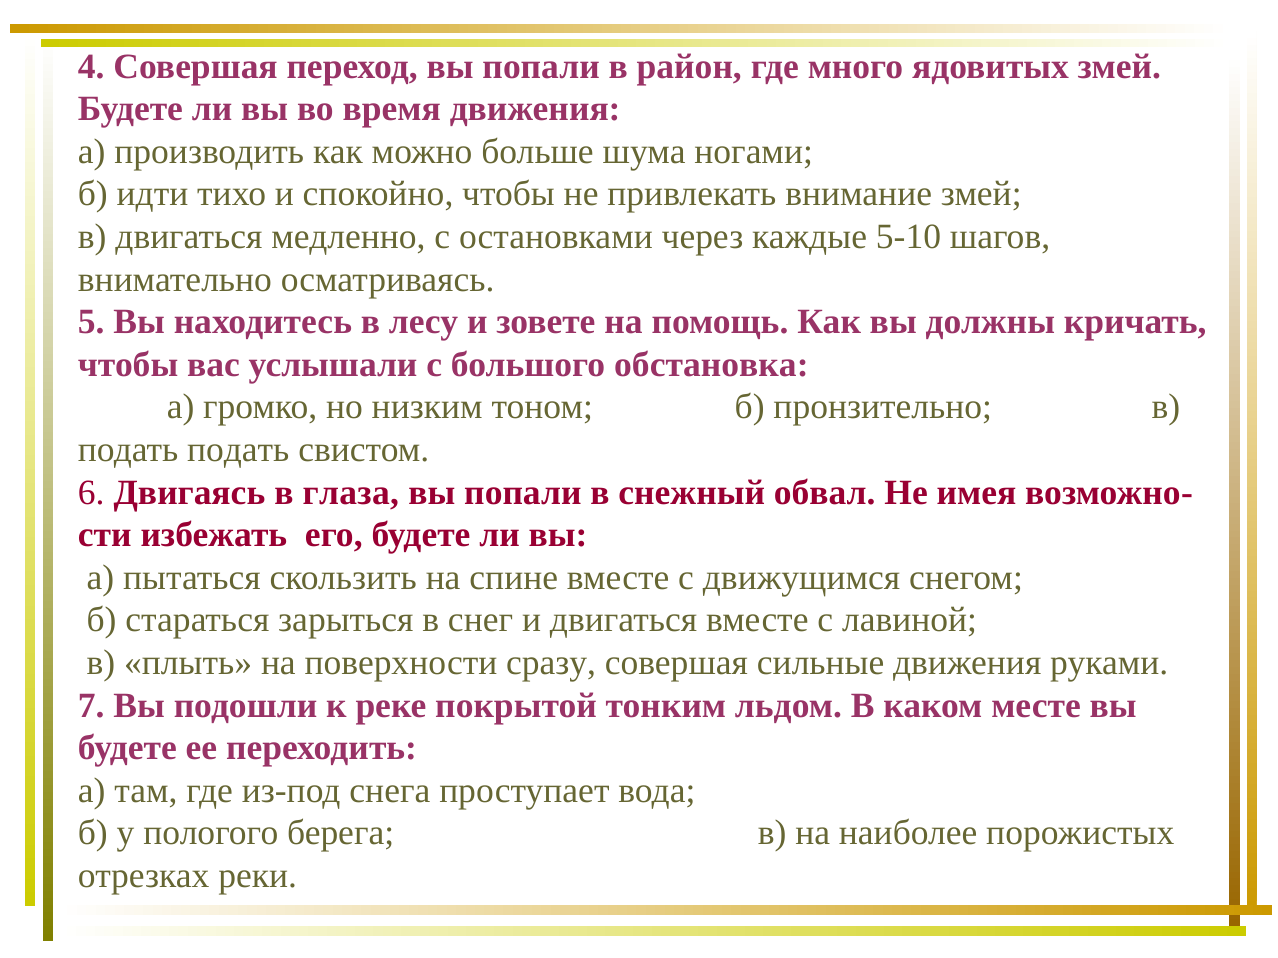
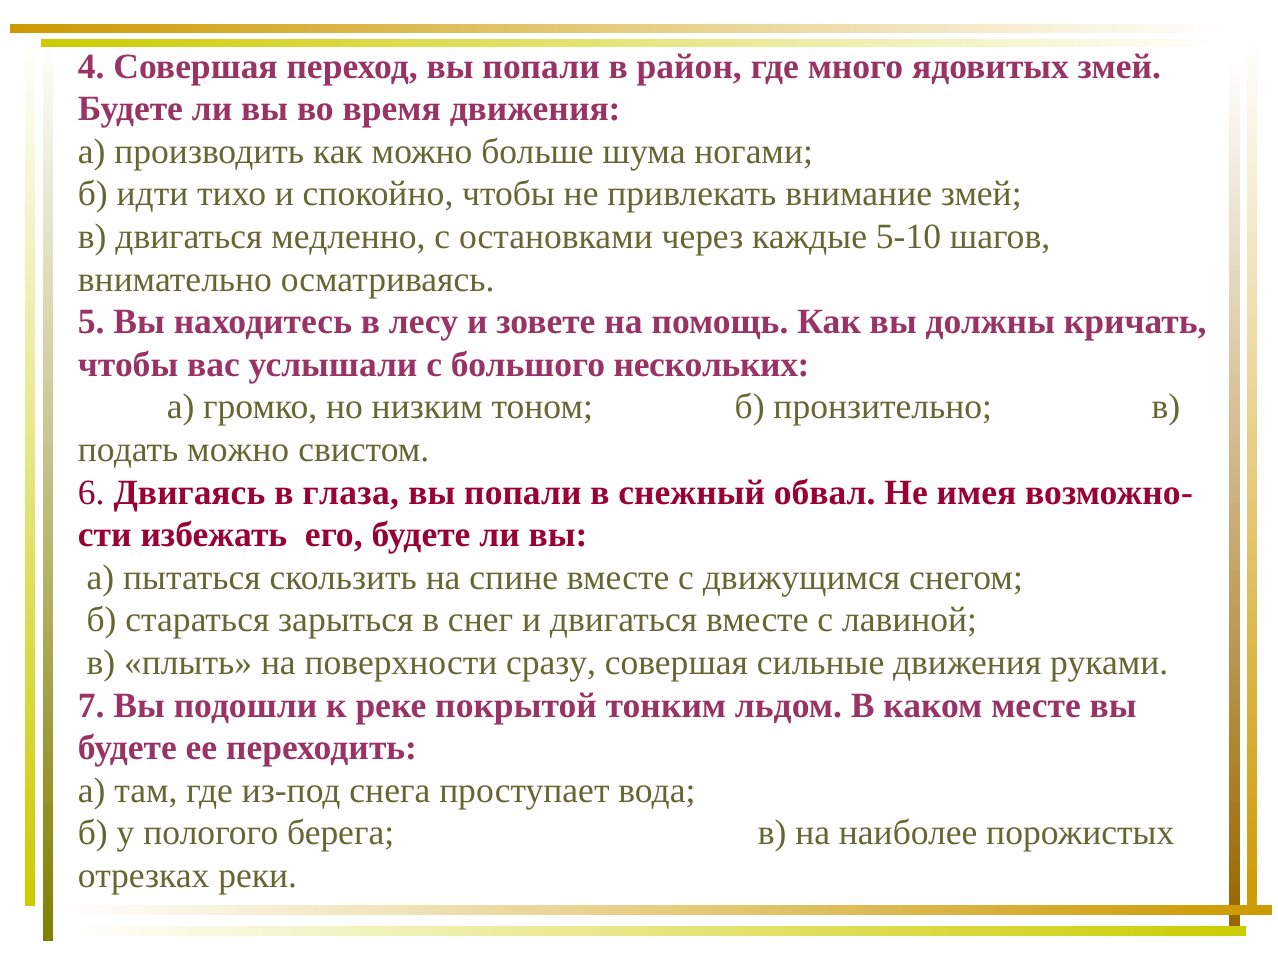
обстановка: обстановка -> нескольких (712, 365)
подать подать: подать -> можно (238, 450)
